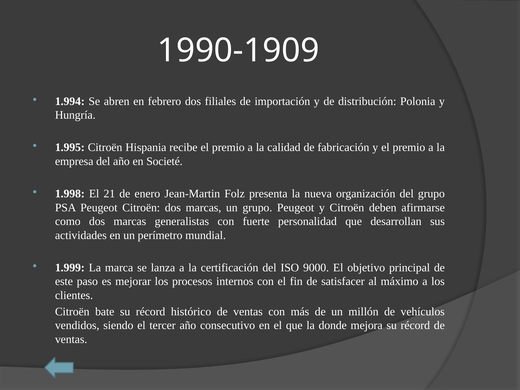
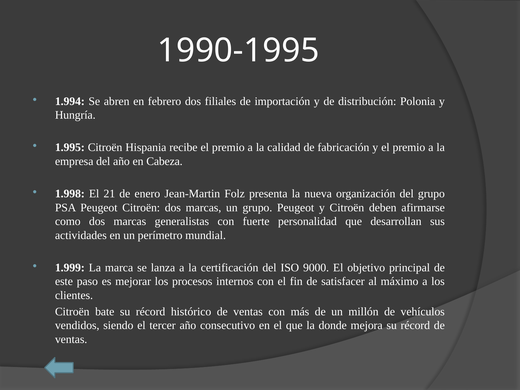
1990-1909: 1990-1909 -> 1990-1995 (238, 50)
Societé: Societé -> Cabeza (164, 161)
